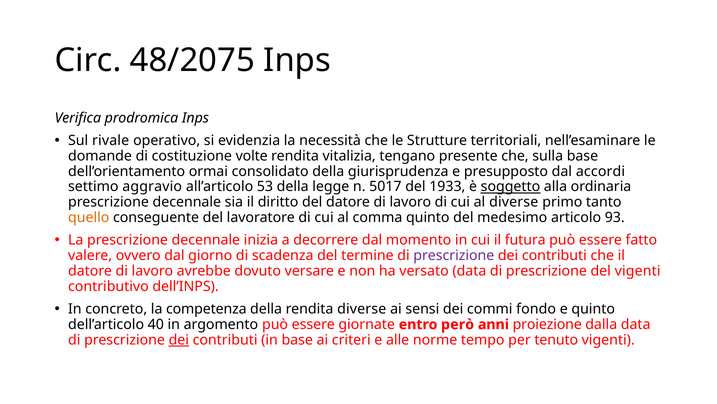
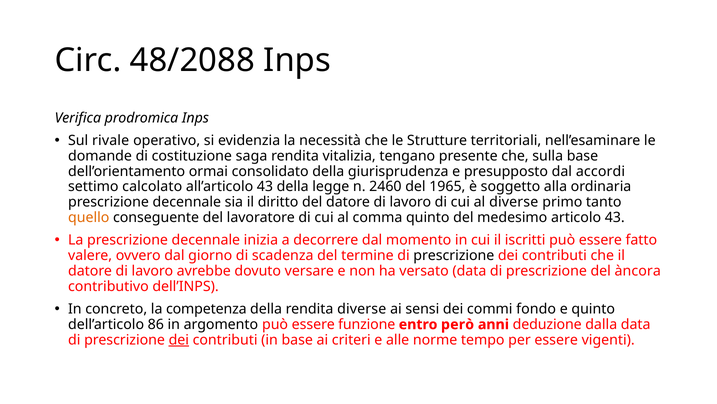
48/2075: 48/2075 -> 48/2088 (192, 60)
volte: volte -> saga (252, 156)
aggravio: aggravio -> calcolato (152, 186)
all’articolo 53: 53 -> 43 (265, 186)
5017: 5017 -> 2460 (385, 186)
1933: 1933 -> 1965 (447, 186)
soggetto underline: present -> none (510, 186)
articolo 93: 93 -> 43 (615, 217)
futura: futura -> iscritti (525, 240)
prescrizione colour: purple -> black (454, 255)
del vigenti: vigenti -> àncora (638, 271)
40: 40 -> 86 (156, 324)
giornate: giornate -> funzione (367, 324)
proiezione: proiezione -> deduzione (547, 324)
per tenuto: tenuto -> essere (556, 339)
